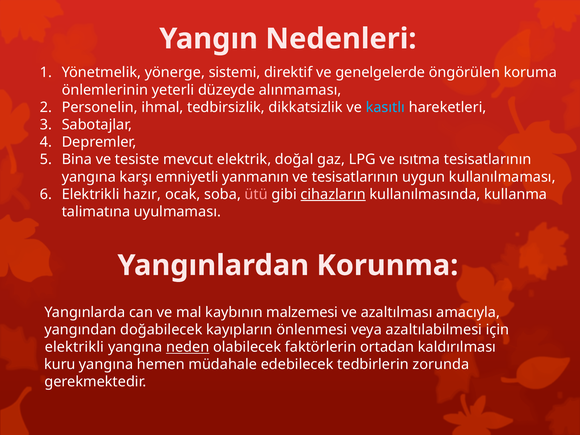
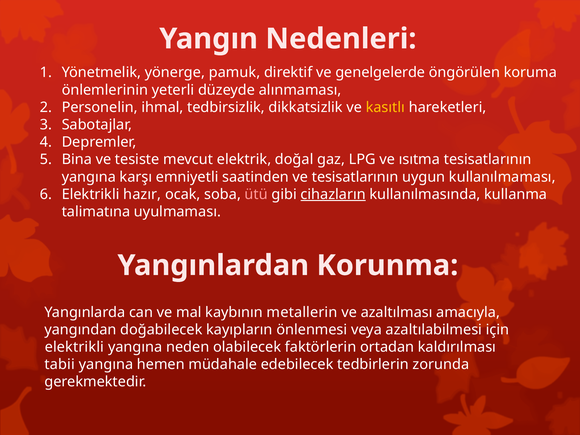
sistemi: sistemi -> pamuk (234, 73)
kasıtlı colour: light blue -> yellow (385, 107)
yanmanın: yanmanın -> saatinden (256, 177)
malzemesi: malzemesi -> metallerin (302, 312)
neden underline: present -> none (188, 347)
kuru: kuru -> tabii (60, 364)
